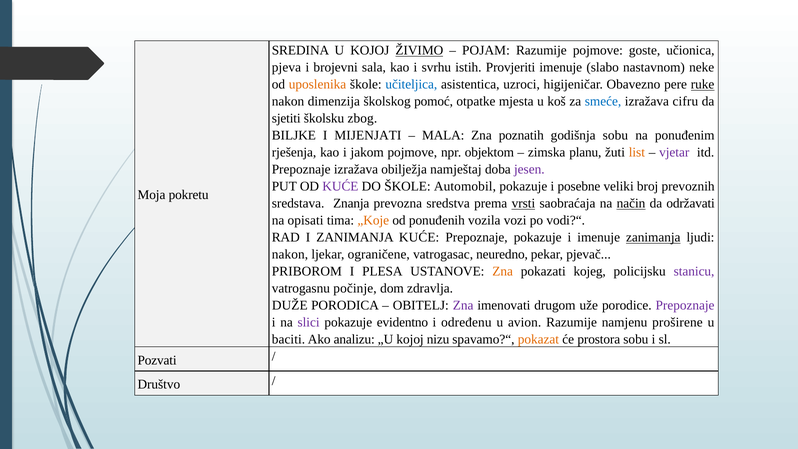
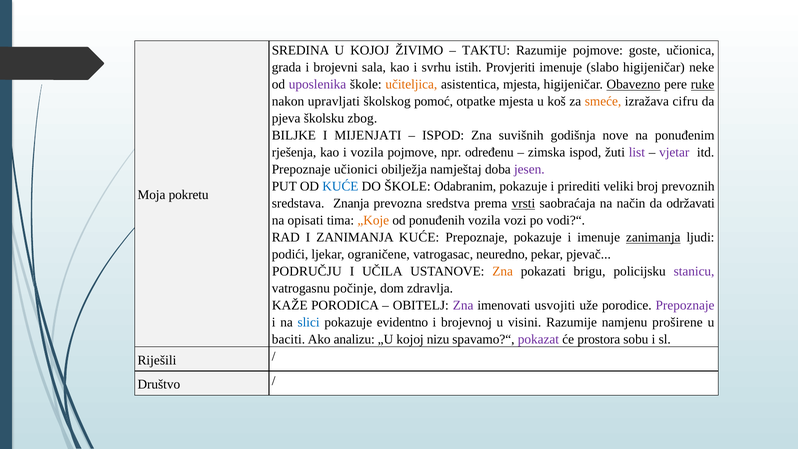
ŽIVIMO underline: present -> none (419, 51)
POJAM: POJAM -> TAKTU (486, 51)
pjeva: pjeva -> grada (287, 68)
slabo nastavnom: nastavnom -> higijeničar (654, 68)
uposlenika colour: orange -> purple (318, 85)
učiteljica colour: blue -> orange (411, 85)
asistentica uzroci: uzroci -> mjesta (522, 85)
Obavezno underline: none -> present (634, 85)
dimenzija: dimenzija -> upravljati (334, 102)
smeće colour: blue -> orange (603, 102)
sjetiti: sjetiti -> pjeva (286, 119)
MALA: MALA -> ISPOD (443, 136)
poznatih: poznatih -> suvišnih (521, 136)
godišnja sobu: sobu -> nove (615, 136)
i jakom: jakom -> vozila (367, 152)
objektom: objektom -> određenu (489, 152)
zimska planu: planu -> ispod (585, 152)
list colour: orange -> purple (637, 152)
Prepoznaje izražava: izražava -> učionici (356, 169)
KUĆE colour: purple -> blue (340, 186)
Automobil: Automobil -> Odabranim (465, 186)
posebne: posebne -> prirediti (579, 186)
način underline: present -> none (631, 203)
nakon: nakon -> podići (290, 254)
PRIBOROM: PRIBOROM -> PODRUČJU (307, 271)
PLESA: PLESA -> UČILA (382, 271)
kojeg: kojeg -> brigu (590, 271)
DUŽE: DUŽE -> KAŽE (290, 305)
drugom: drugom -> usvojiti (555, 305)
slici colour: purple -> blue (309, 322)
određenu: određenu -> brojevnoj (466, 322)
avion: avion -> visini (525, 322)
pokazat colour: orange -> purple (538, 339)
Pozvati: Pozvati -> Riješili (157, 360)
